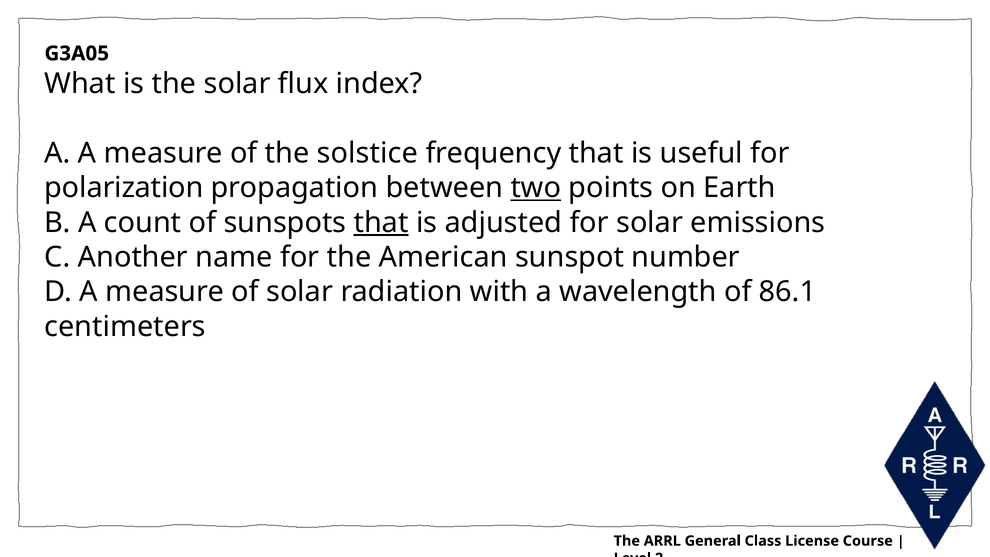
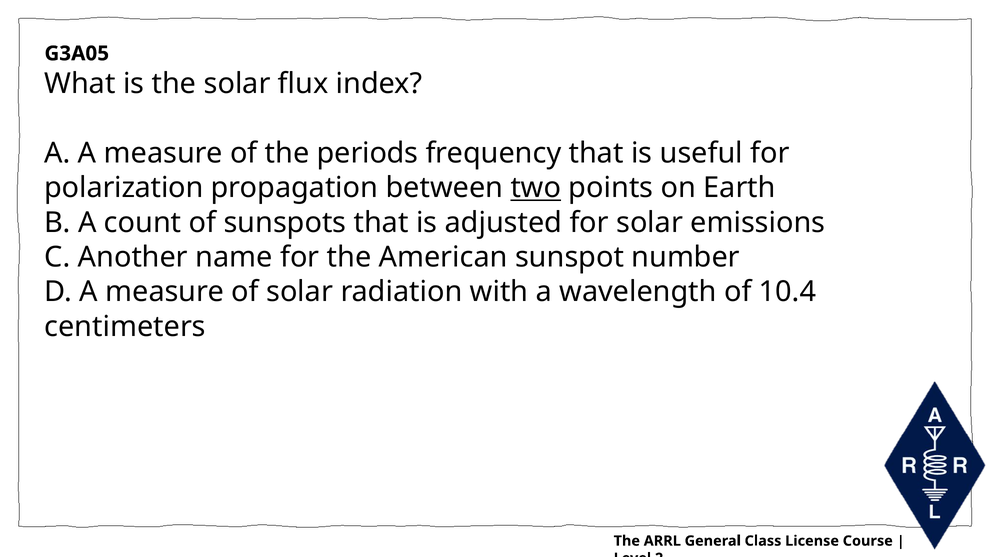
solstice: solstice -> periods (368, 153)
that underline: present -> none (381, 222)
86.1: 86.1 -> 10.4 (788, 292)
